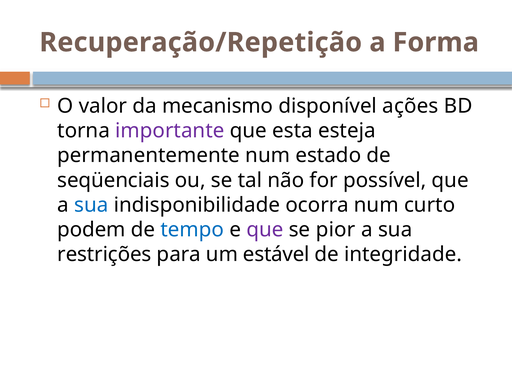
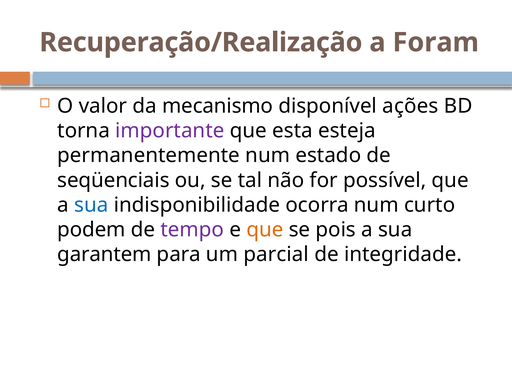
Recuperação/Repetição: Recuperação/Repetição -> Recuperação/Realização (201, 42)
Forma: Forma -> Foram (436, 42)
tempo colour: blue -> purple (192, 230)
que colour: purple -> orange (265, 230)
pior: pior -> pois (336, 230)
restrições: restrições -> garantem (104, 254)
estável: estável -> parcial (276, 254)
